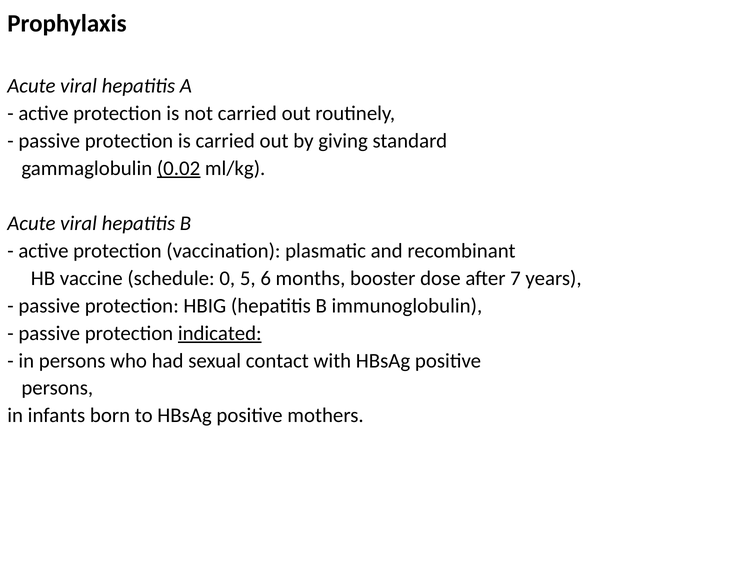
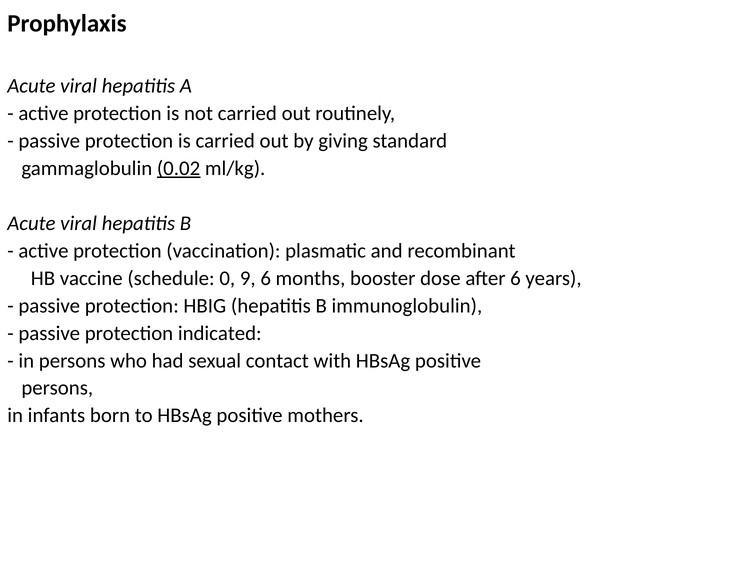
5: 5 -> 9 (248, 279)
after 7: 7 -> 6 (515, 279)
indicated underline: present -> none (220, 333)
